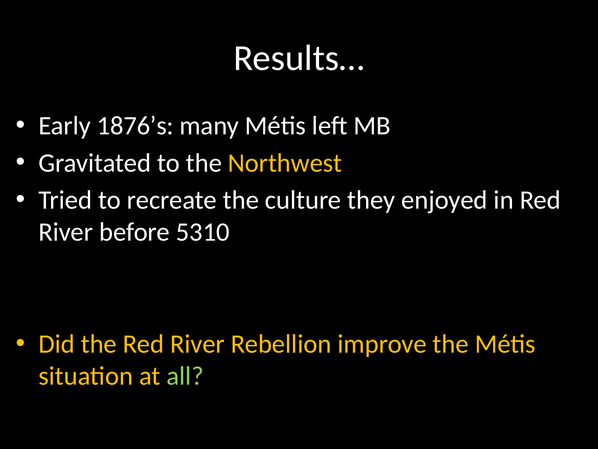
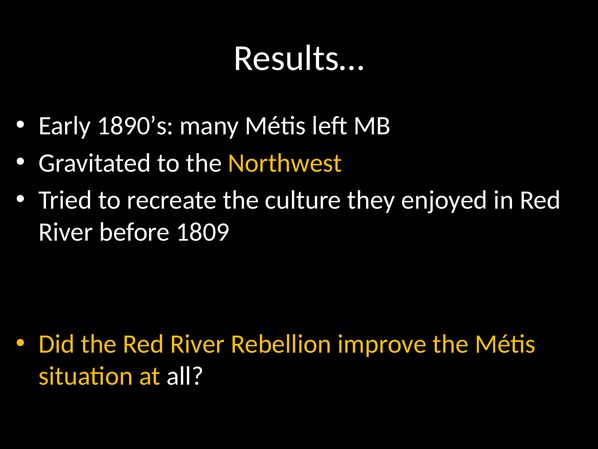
1876’s: 1876’s -> 1890’s (135, 125)
5310: 5310 -> 1809 (203, 232)
all colour: light green -> white (185, 376)
